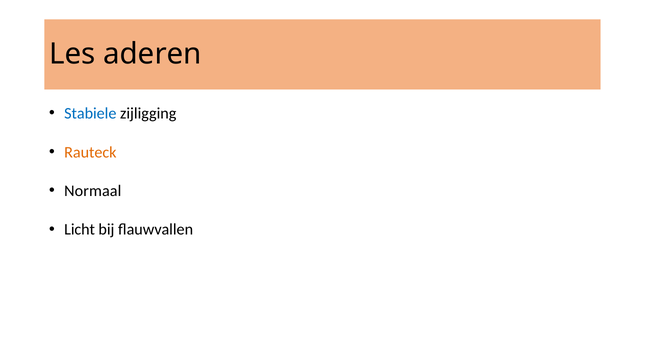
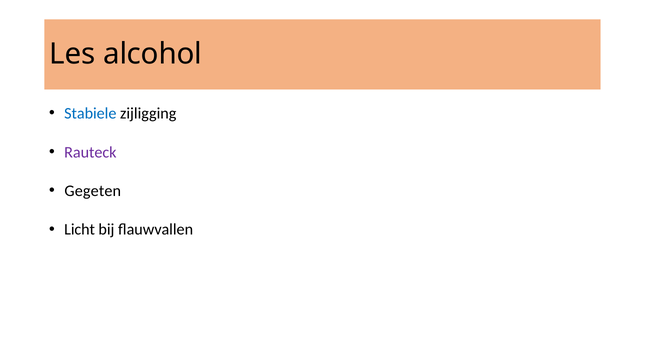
aderen: aderen -> alcohol (153, 54)
Rauteck colour: orange -> purple (90, 152)
Normaal: Normaal -> Gegeten (93, 191)
